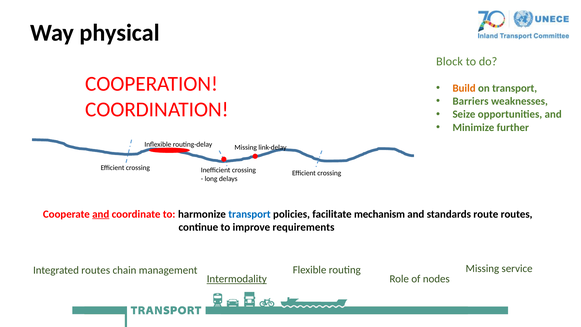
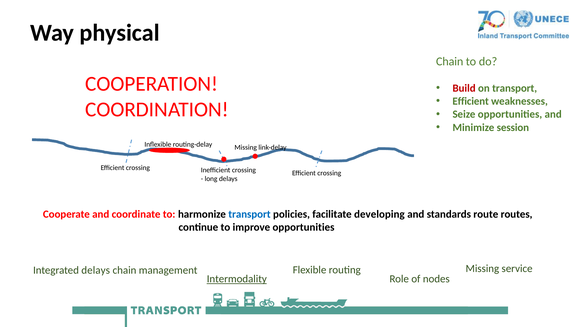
Block: Block -> Chain (450, 61)
Build colour: orange -> red (464, 88)
Barriers: Barriers -> Efficient (471, 101)
further: further -> session (513, 127)
and underline: present -> none (101, 214)
mechanism: mechanism -> developing (379, 214)
improve requirements: requirements -> opportunities (303, 227)
Integrated routes: routes -> delays (96, 270)
